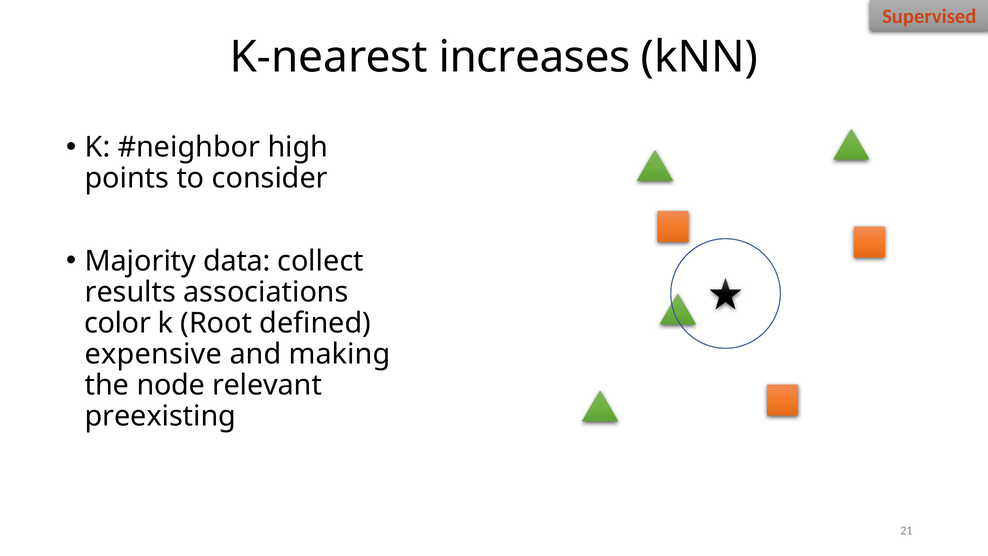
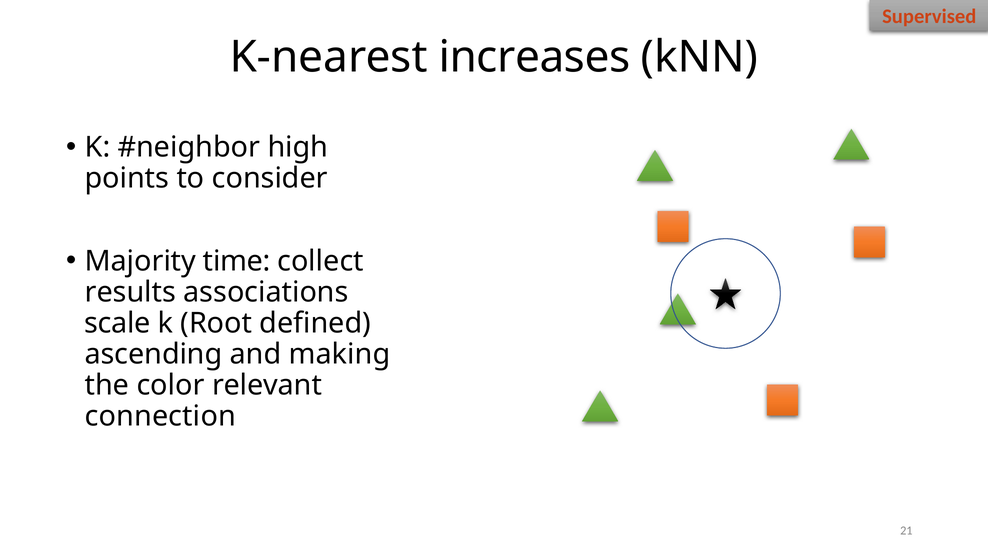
data: data -> time (237, 261)
color: color -> scale (118, 323)
expensive: expensive -> ascending (154, 354)
node: node -> color (171, 385)
preexisting: preexisting -> connection (160, 416)
